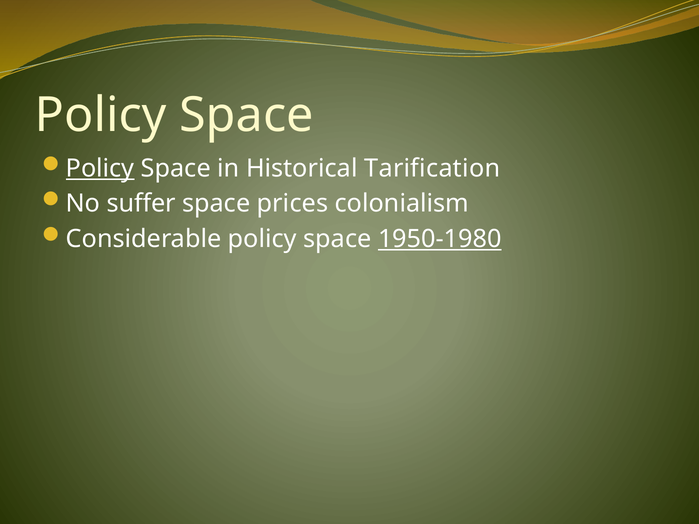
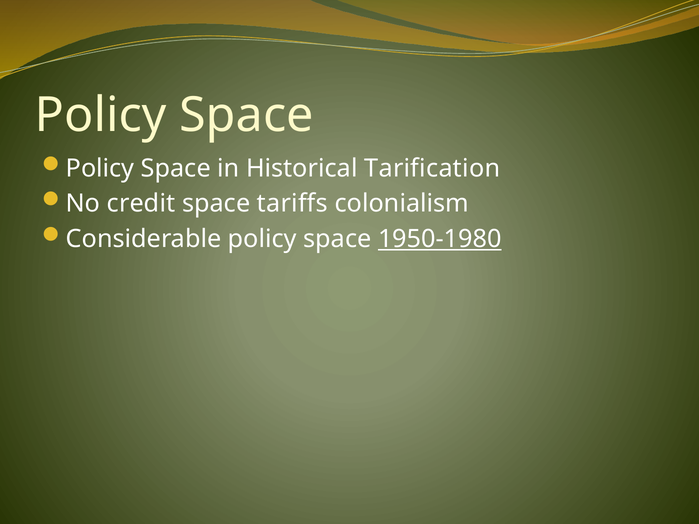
Policy underline: present -> none (100, 168)
suffer: suffer -> credit (141, 204)
prices: prices -> tariffs (292, 204)
